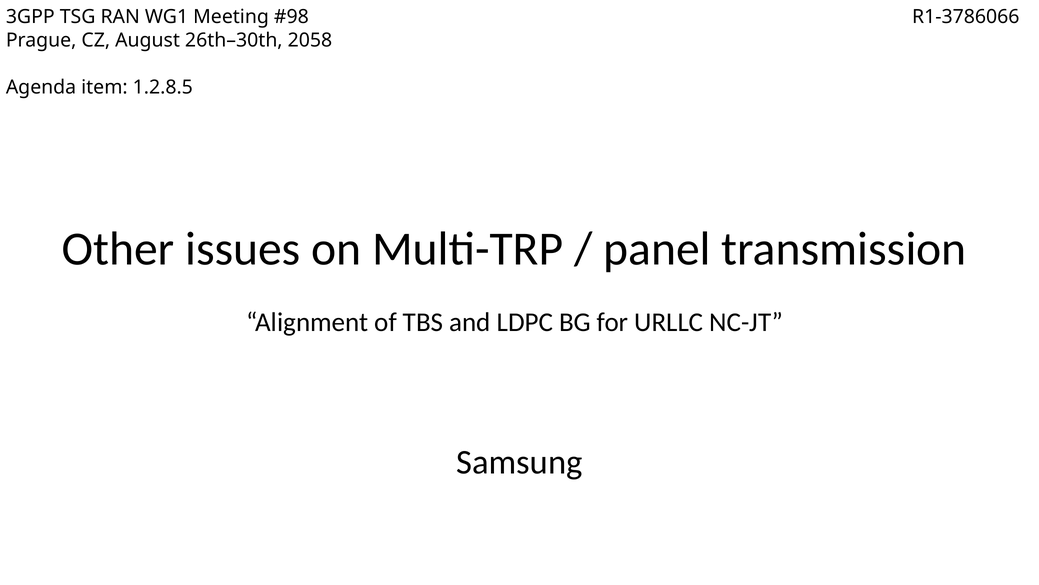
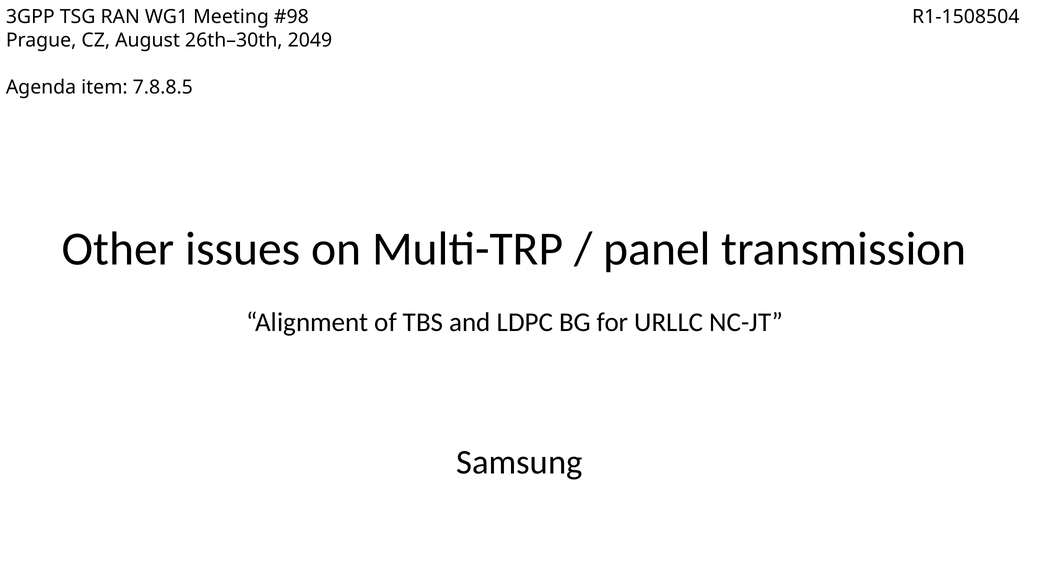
R1-3786066: R1-3786066 -> R1-1508504 (966, 17)
2058: 2058 -> 2049 (310, 40)
1.2.8.5: 1.2.8.5 -> 7.8.8.5 (163, 87)
